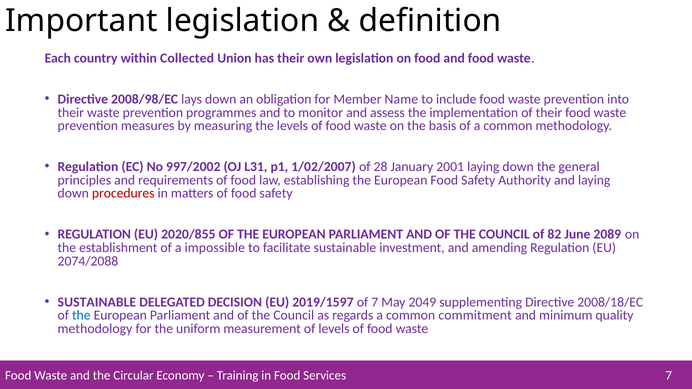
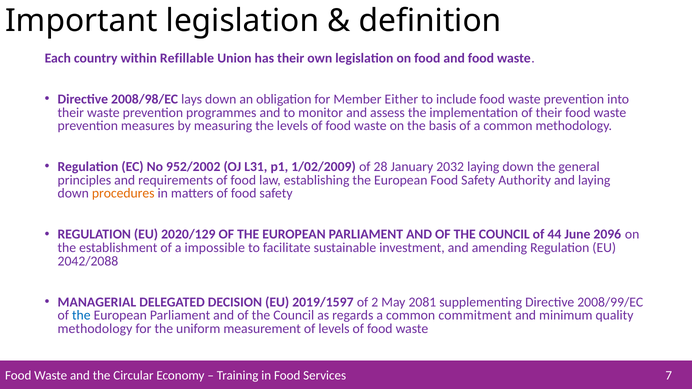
Collected: Collected -> Refillable (187, 58)
Name: Name -> Either (401, 99)
997/2002: 997/2002 -> 952/2002 (193, 167)
1/02/2007: 1/02/2007 -> 1/02/2009 (324, 167)
2001: 2001 -> 2032 (450, 167)
procedures colour: red -> orange (123, 194)
2020/855: 2020/855 -> 2020/129 (188, 235)
82: 82 -> 44 (554, 235)
2089: 2089 -> 2096 (607, 235)
2074/2088: 2074/2088 -> 2042/2088 (88, 261)
SUSTAINABLE: SUSTAINABLE -> MANAGERIAL (97, 302)
of 7: 7 -> 2 (375, 302)
2049: 2049 -> 2081 (422, 302)
2008/18/EC: 2008/18/EC -> 2008/99/EC (610, 302)
